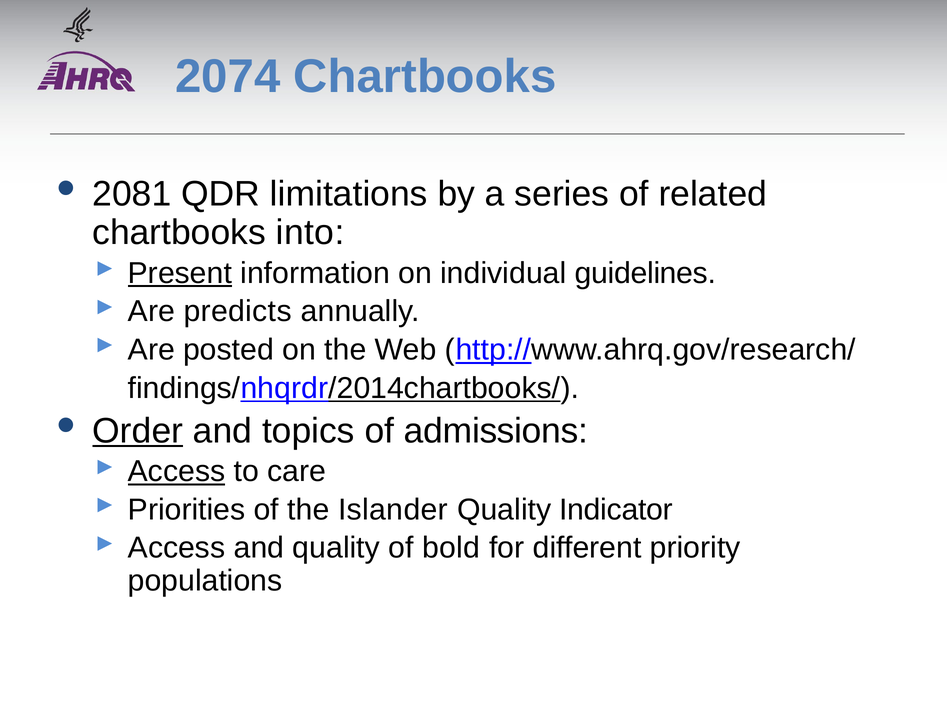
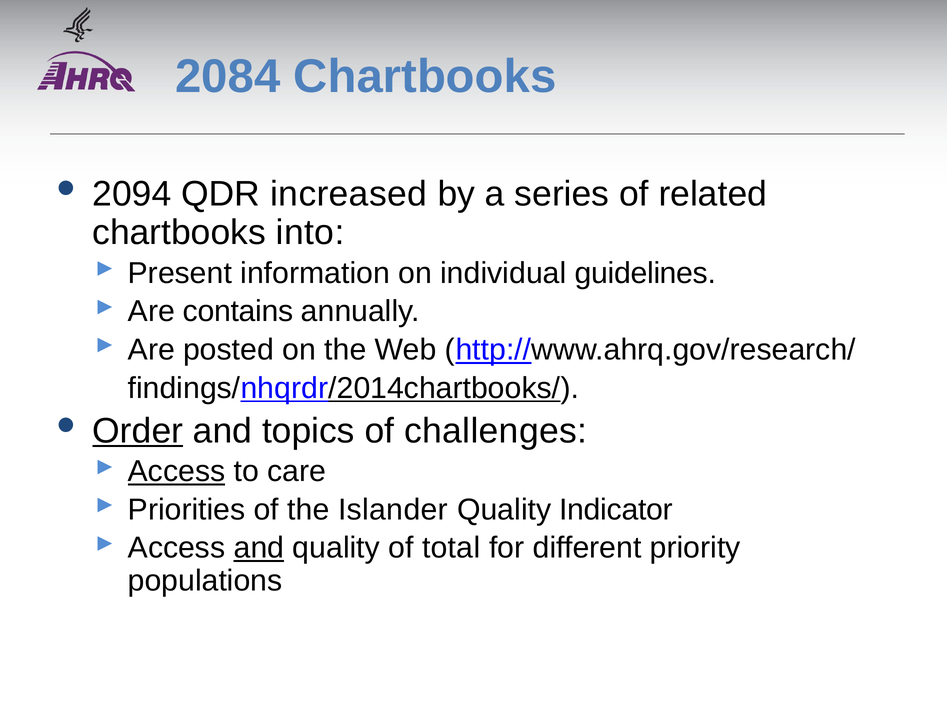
2074: 2074 -> 2084 (228, 77)
2081: 2081 -> 2094 (132, 194)
limitations: limitations -> increased (349, 194)
Present underline: present -> none (180, 273)
predicts: predicts -> contains (238, 312)
admissions: admissions -> challenges (496, 431)
and underline: none -> present (259, 548)
bold: bold -> total (451, 548)
